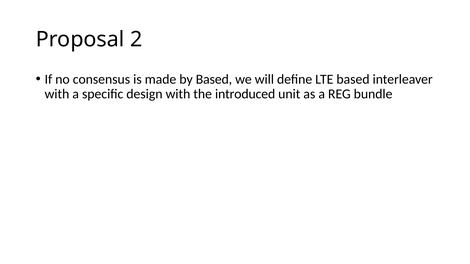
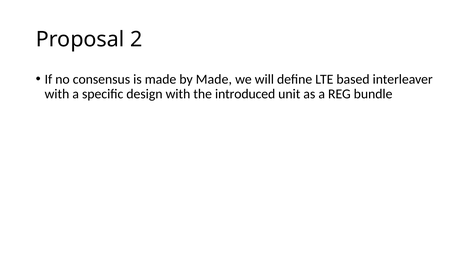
by Based: Based -> Made (214, 79)
